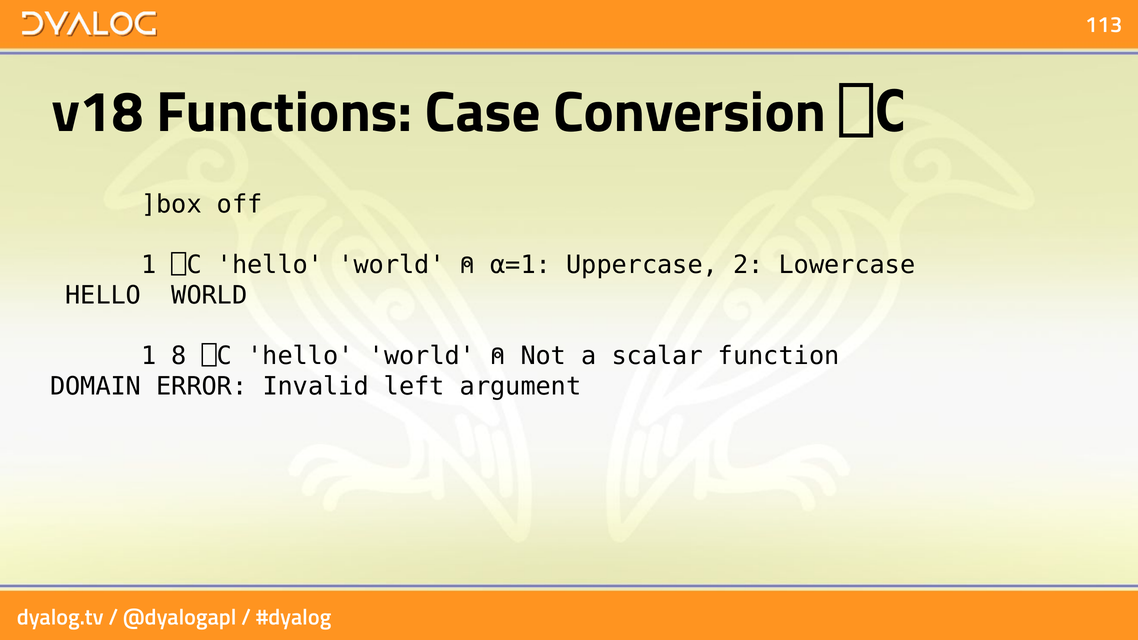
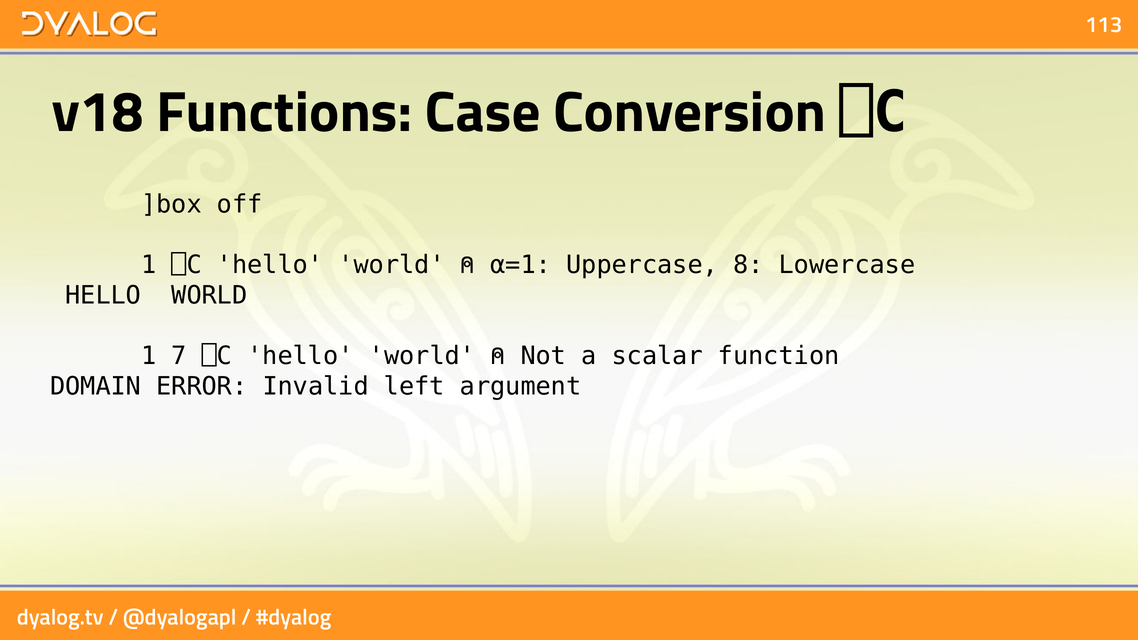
2: 2 -> 8 (748, 265)
8: 8 -> 7 (179, 356)
